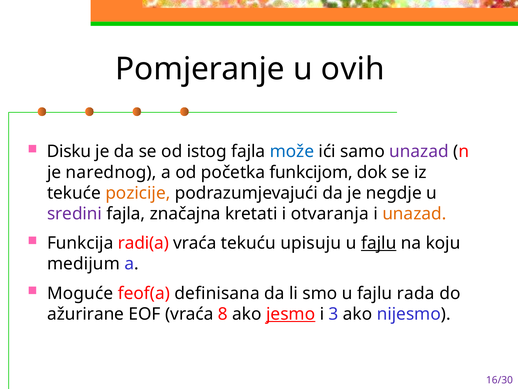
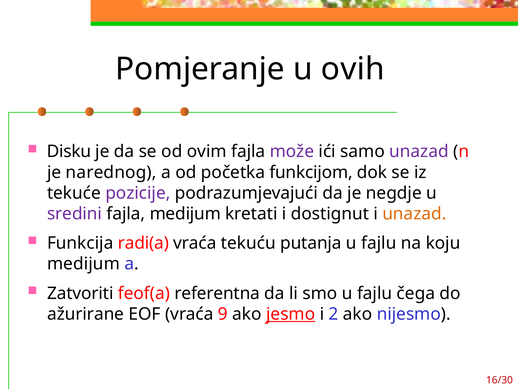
istog: istog -> ovim (207, 151)
može colour: blue -> purple (292, 151)
pozicije colour: orange -> purple (138, 193)
fajla značajna: značajna -> medijum (185, 214)
otvaranja: otvaranja -> dostignut (330, 214)
upisuju: upisuju -> putanja (311, 243)
fajlu underline: present -> none (379, 243)
Moguće: Moguće -> Zatvoriti (80, 293)
definisana: definisana -> referentna (217, 293)
rada: rada -> čega (416, 293)
8: 8 -> 9 (223, 314)
3: 3 -> 2 (334, 314)
16/30 colour: purple -> red (499, 380)
